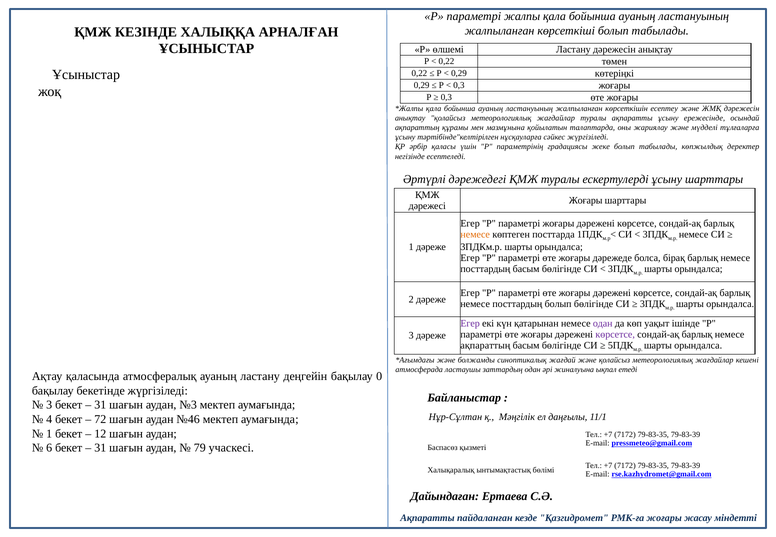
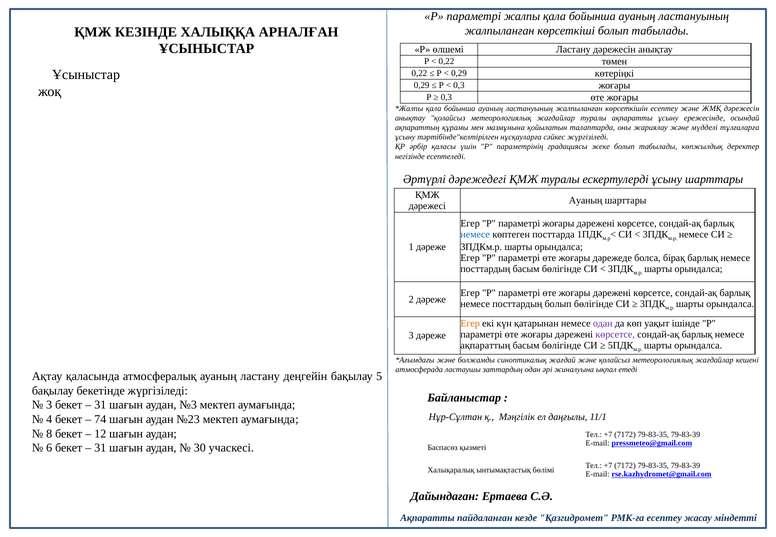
Жоғары: Жоғары -> Ауаның (586, 200)
немесе colour: orange -> blue (475, 235)
Егер colour: purple -> orange (470, 324)
0: 0 -> 5 (379, 376)
72: 72 -> 74 (100, 419)
№46: №46 -> №23 (188, 419)
1: 1 -> 8 (49, 434)
79: 79 -> 30 (200, 448)
РМК-ға жоғары: жоғары -> есептеу (664, 518)
